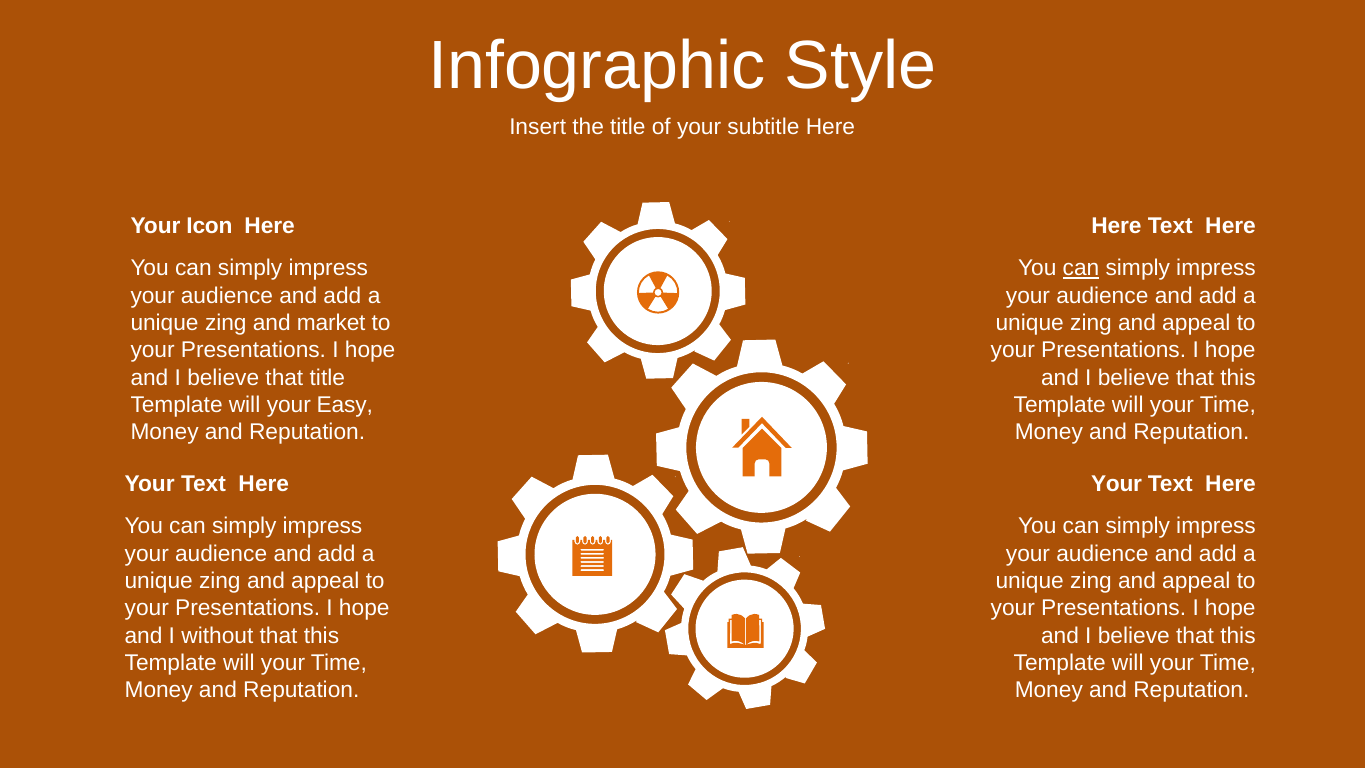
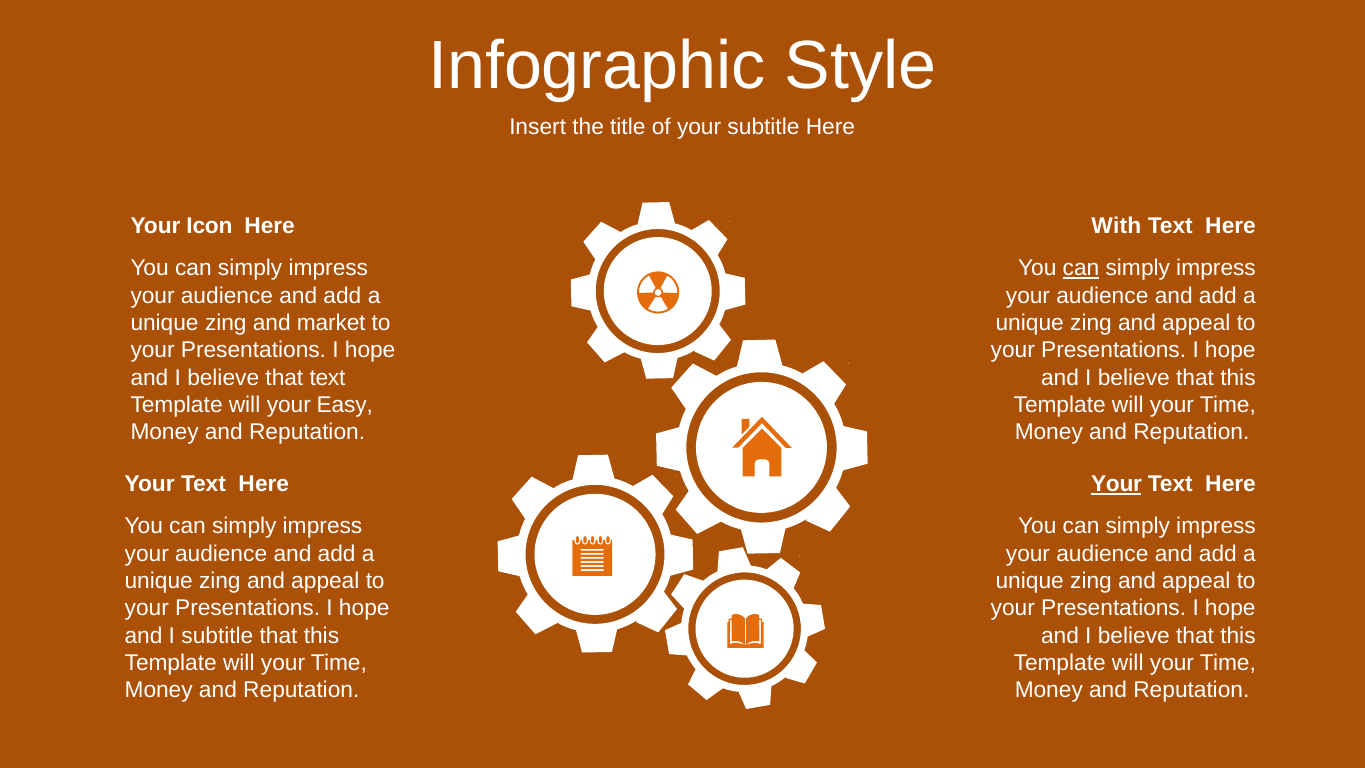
Here: Here -> With (1116, 226)
that title: title -> text (327, 378)
Your underline: none -> present (1117, 484)
I without: without -> subtitle (217, 635)
